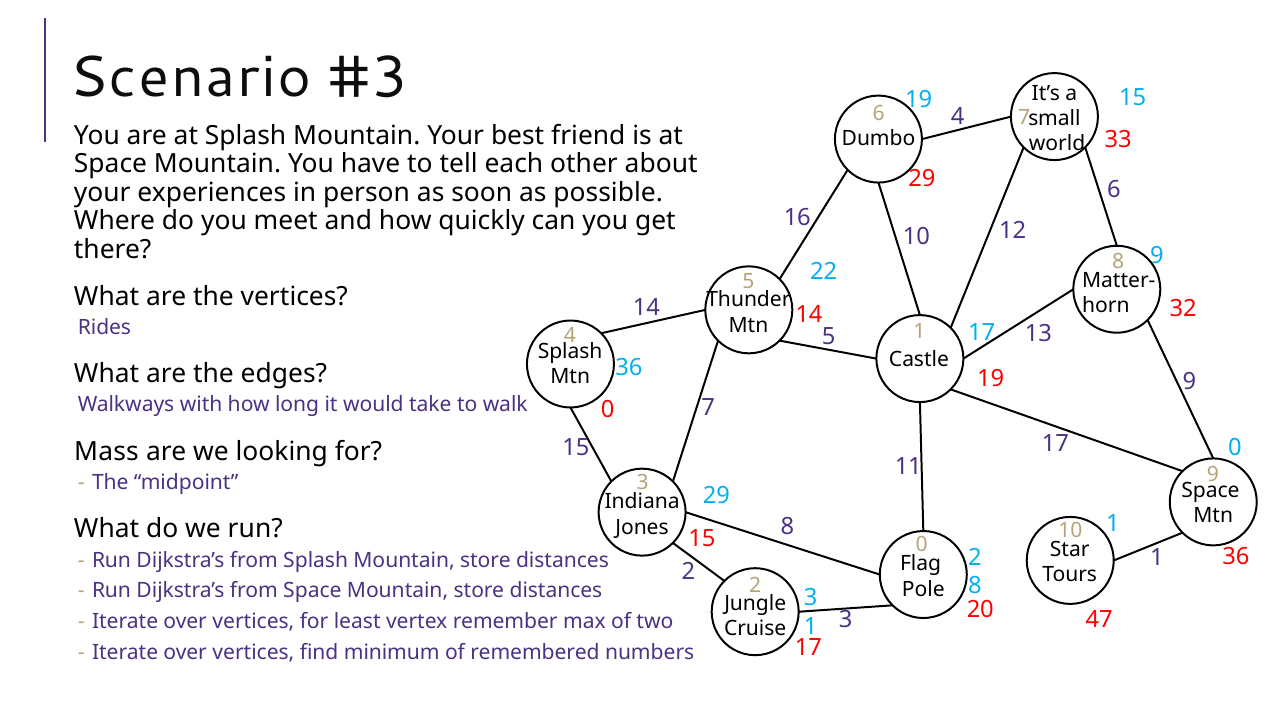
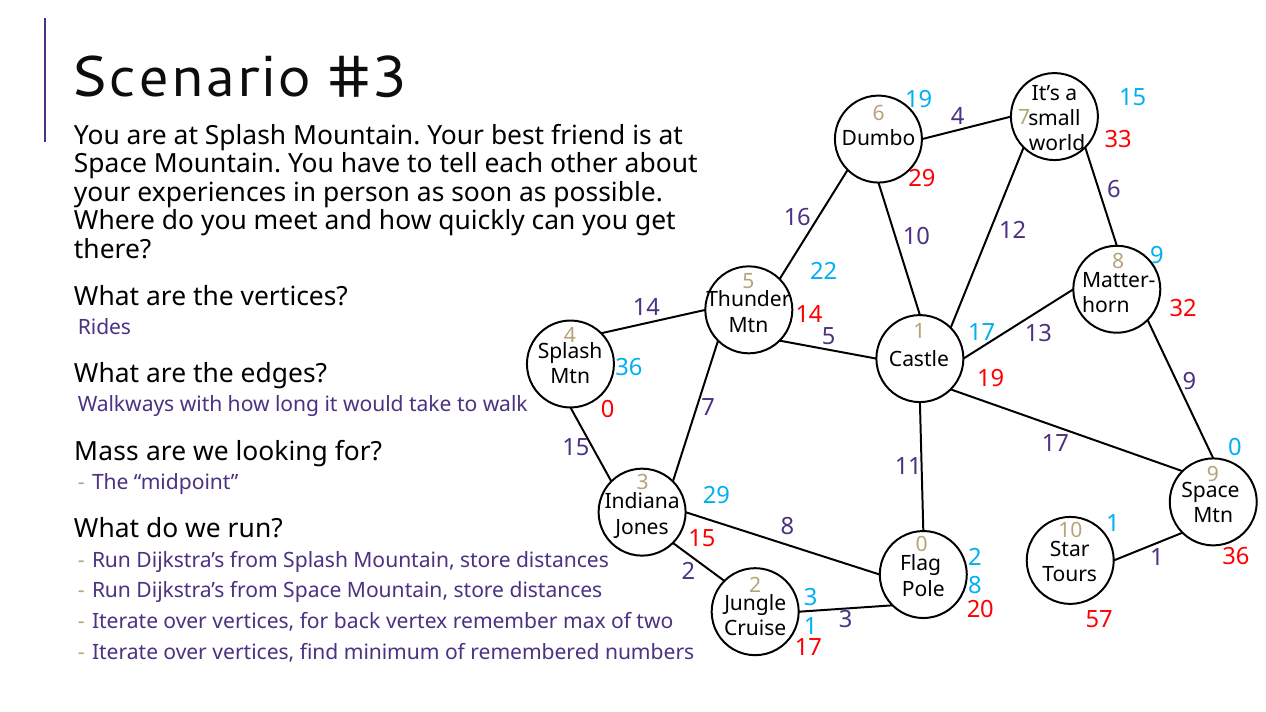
47: 47 -> 57 (1099, 620)
least: least -> back (357, 622)
